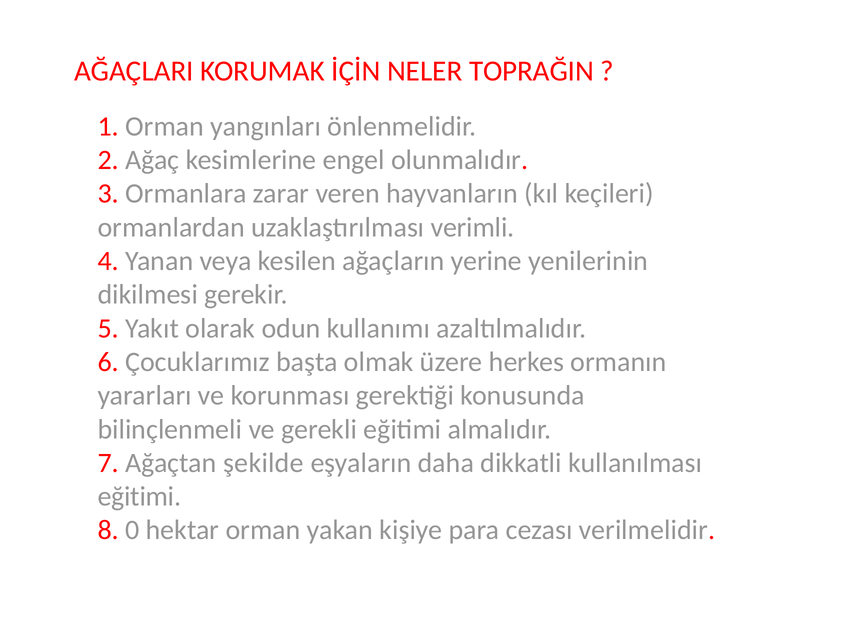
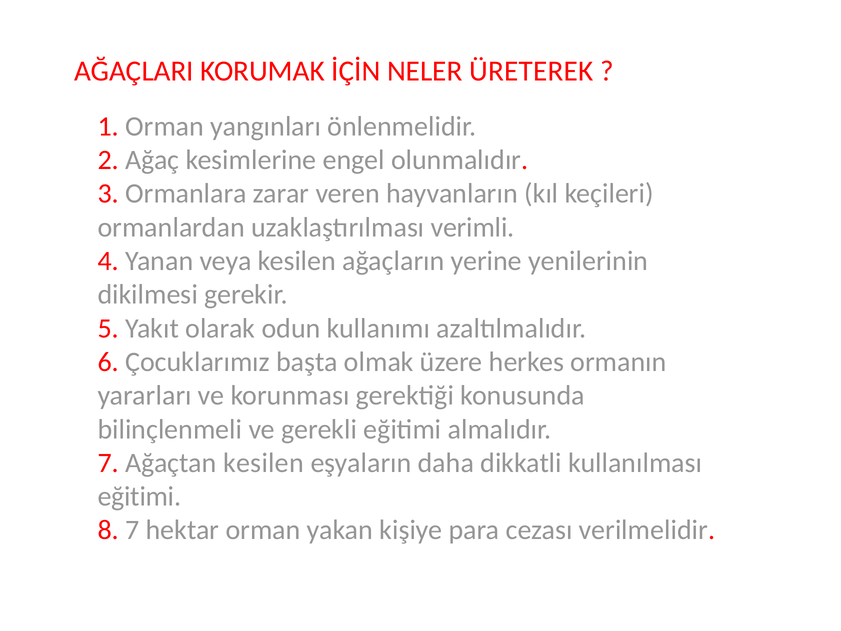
TOPRAĞIN: TOPRAĞIN -> ÜRETEREK (531, 71)
Ağaçtan şekilde: şekilde -> kesilen (263, 463)
8 0: 0 -> 7 (132, 530)
